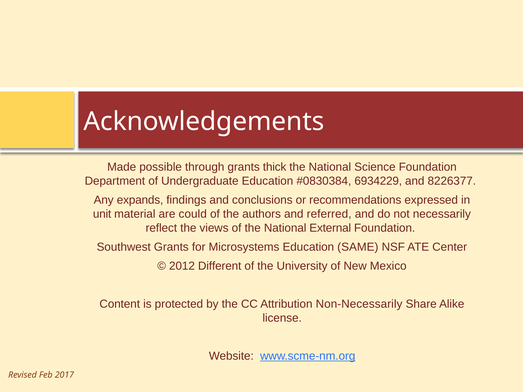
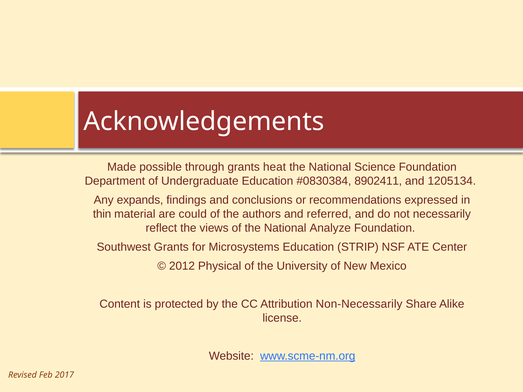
thick: thick -> heat (274, 167)
6934229: 6934229 -> 8902411 (378, 181)
8226377: 8226377 -> 1205134 (452, 181)
unit: unit -> thin (102, 214)
External: External -> Analyze (330, 228)
SAME: SAME -> STRIP (358, 247)
Different: Different -> Physical (220, 266)
